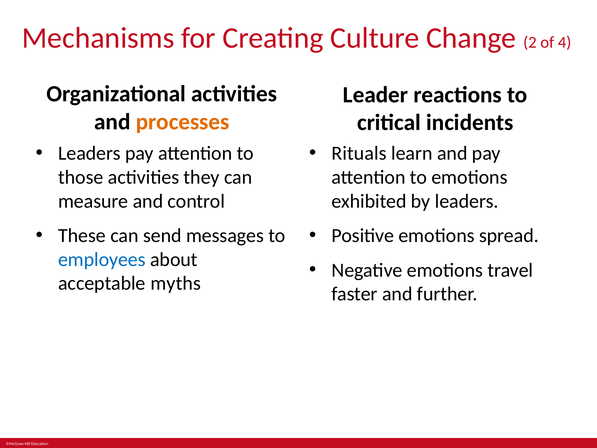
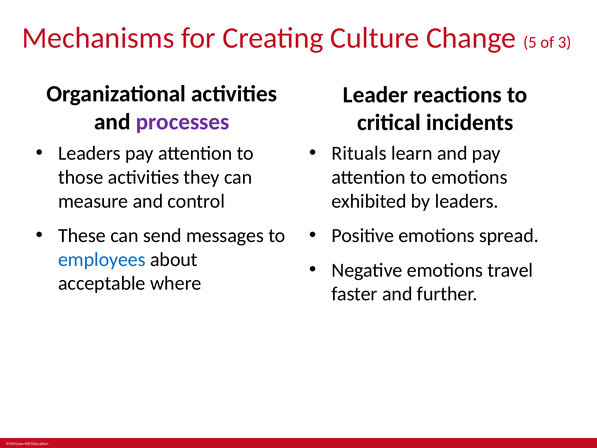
2: 2 -> 5 (530, 42)
4: 4 -> 3 (565, 42)
processes colour: orange -> purple (183, 122)
myths: myths -> where (176, 283)
